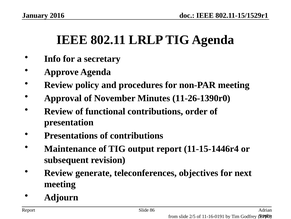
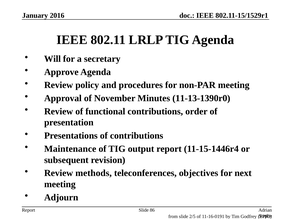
Info: Info -> Will (52, 59)
11-26-1390r0: 11-26-1390r0 -> 11-13-1390r0 (201, 98)
generate: generate -> methods (94, 172)
